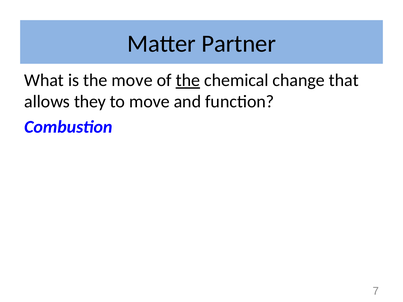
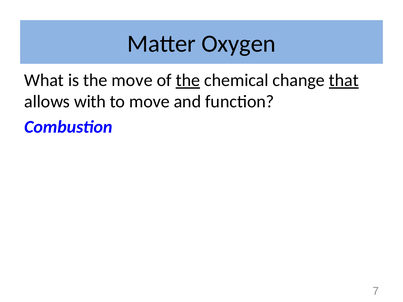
Partner: Partner -> Oxygen (239, 44)
that underline: none -> present (344, 80)
they: they -> with (90, 102)
